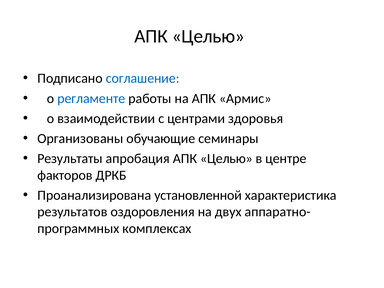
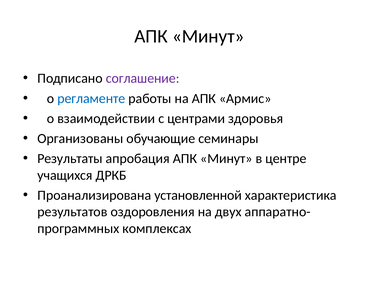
Целью: Целью -> Минут (208, 36)
соглашение colour: blue -> purple (143, 78)
апробация АПК Целью: Целью -> Минут (226, 159)
факторов: факторов -> учащихся (65, 175)
